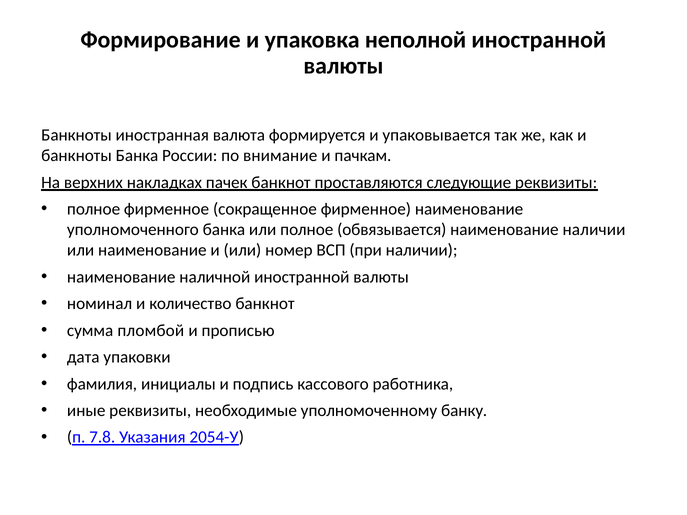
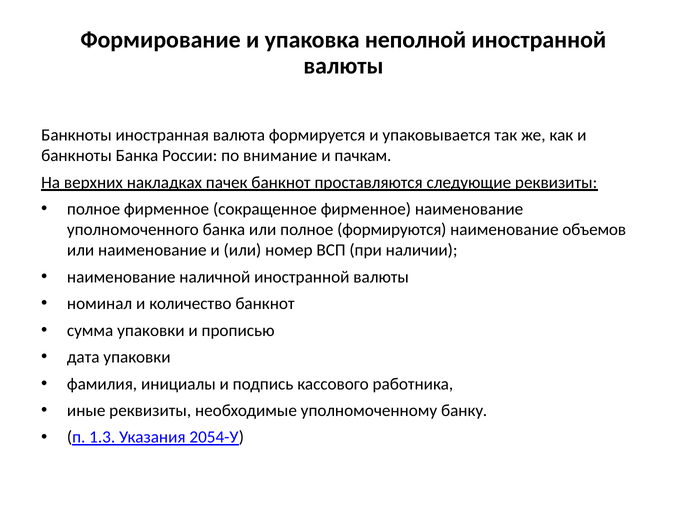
обвязывается: обвязывается -> формируются (392, 230)
наименование наличии: наличии -> объемов (594, 230)
сумма пломбой: пломбой -> упаковки (151, 331)
7.8: 7.8 -> 1.3 (102, 438)
